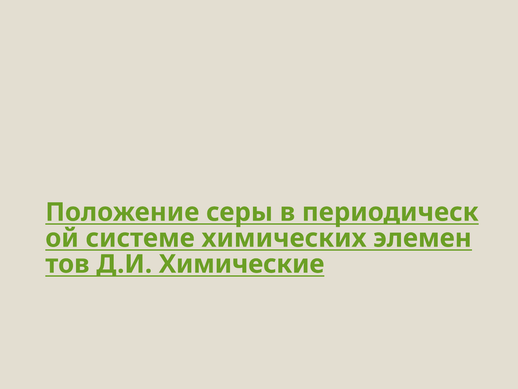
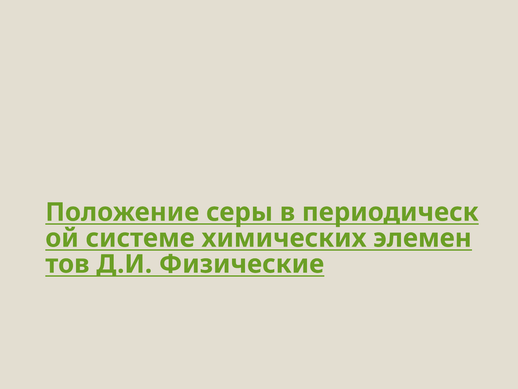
Химические: Химические -> Физические (242, 264)
